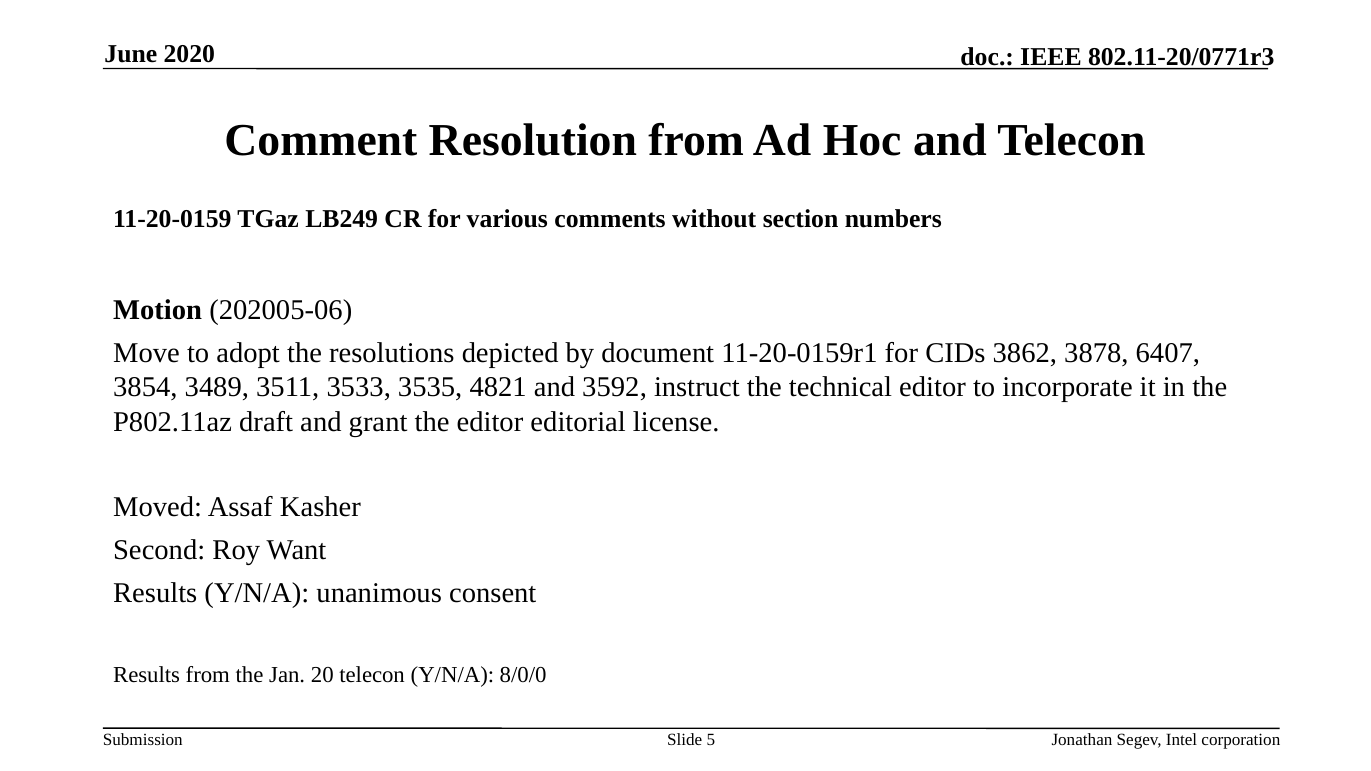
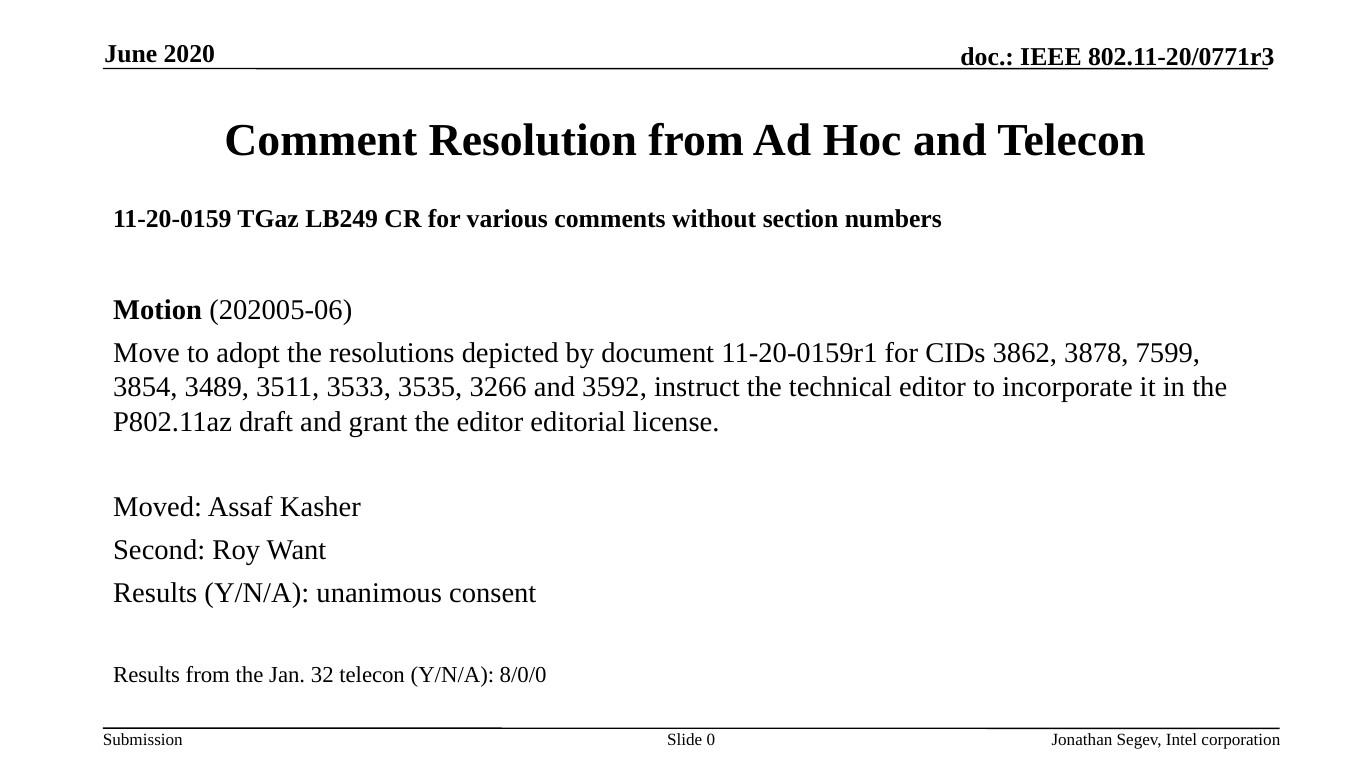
6407: 6407 -> 7599 (1168, 353)
4821: 4821 -> 3266 (498, 388)
20: 20 -> 32 (322, 675)
5: 5 -> 0 (711, 740)
